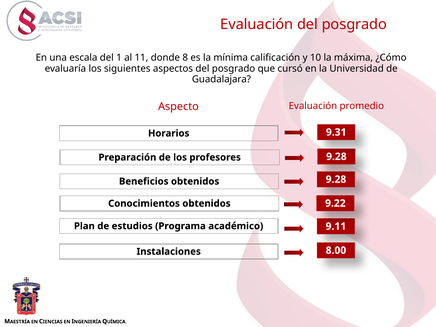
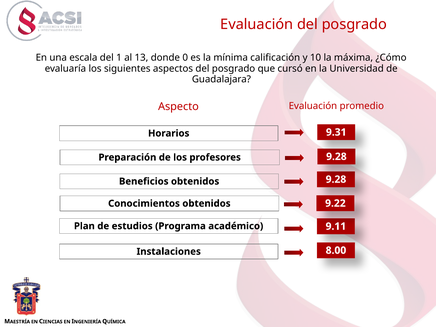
11: 11 -> 13 (141, 58)
8: 8 -> 0 (185, 58)
